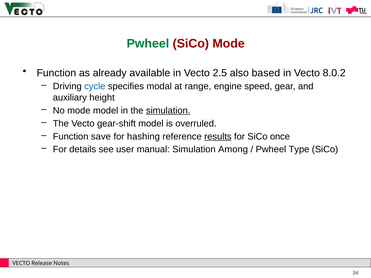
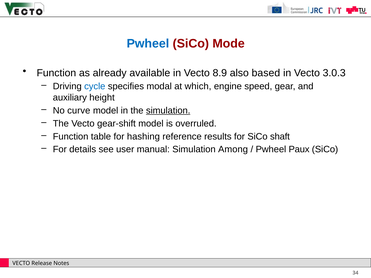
Pwheel colour: green -> blue (148, 44)
2.5: 2.5 -> 8.9 (220, 73)
8.0.2: 8.0.2 -> 3.0.3 (334, 73)
range: range -> which (198, 87)
No mode: mode -> curve (79, 111)
save: save -> table (101, 137)
results underline: present -> none (218, 137)
once: once -> shaft (280, 137)
Type: Type -> Paux (299, 150)
